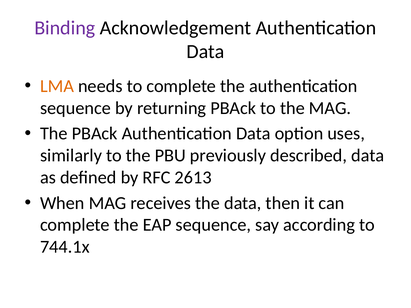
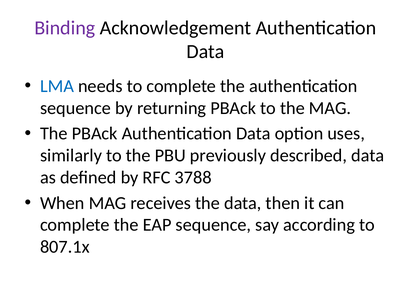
LMA colour: orange -> blue (57, 86)
2613: 2613 -> 3788 (193, 178)
744.1x: 744.1x -> 807.1x (65, 247)
